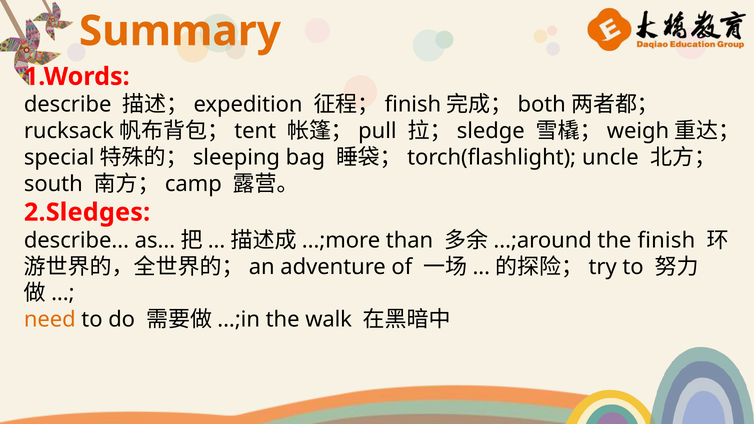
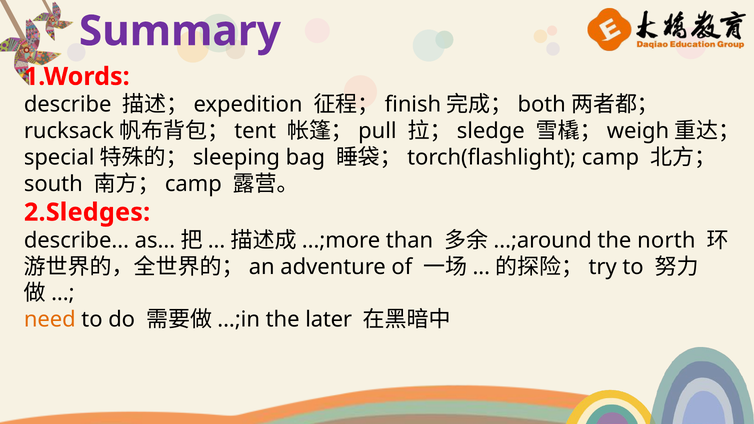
Summary colour: orange -> purple (180, 31)
uncle: uncle -> camp (610, 157)
the finish: finish -> north (666, 240)
walk: walk -> later (329, 320)
